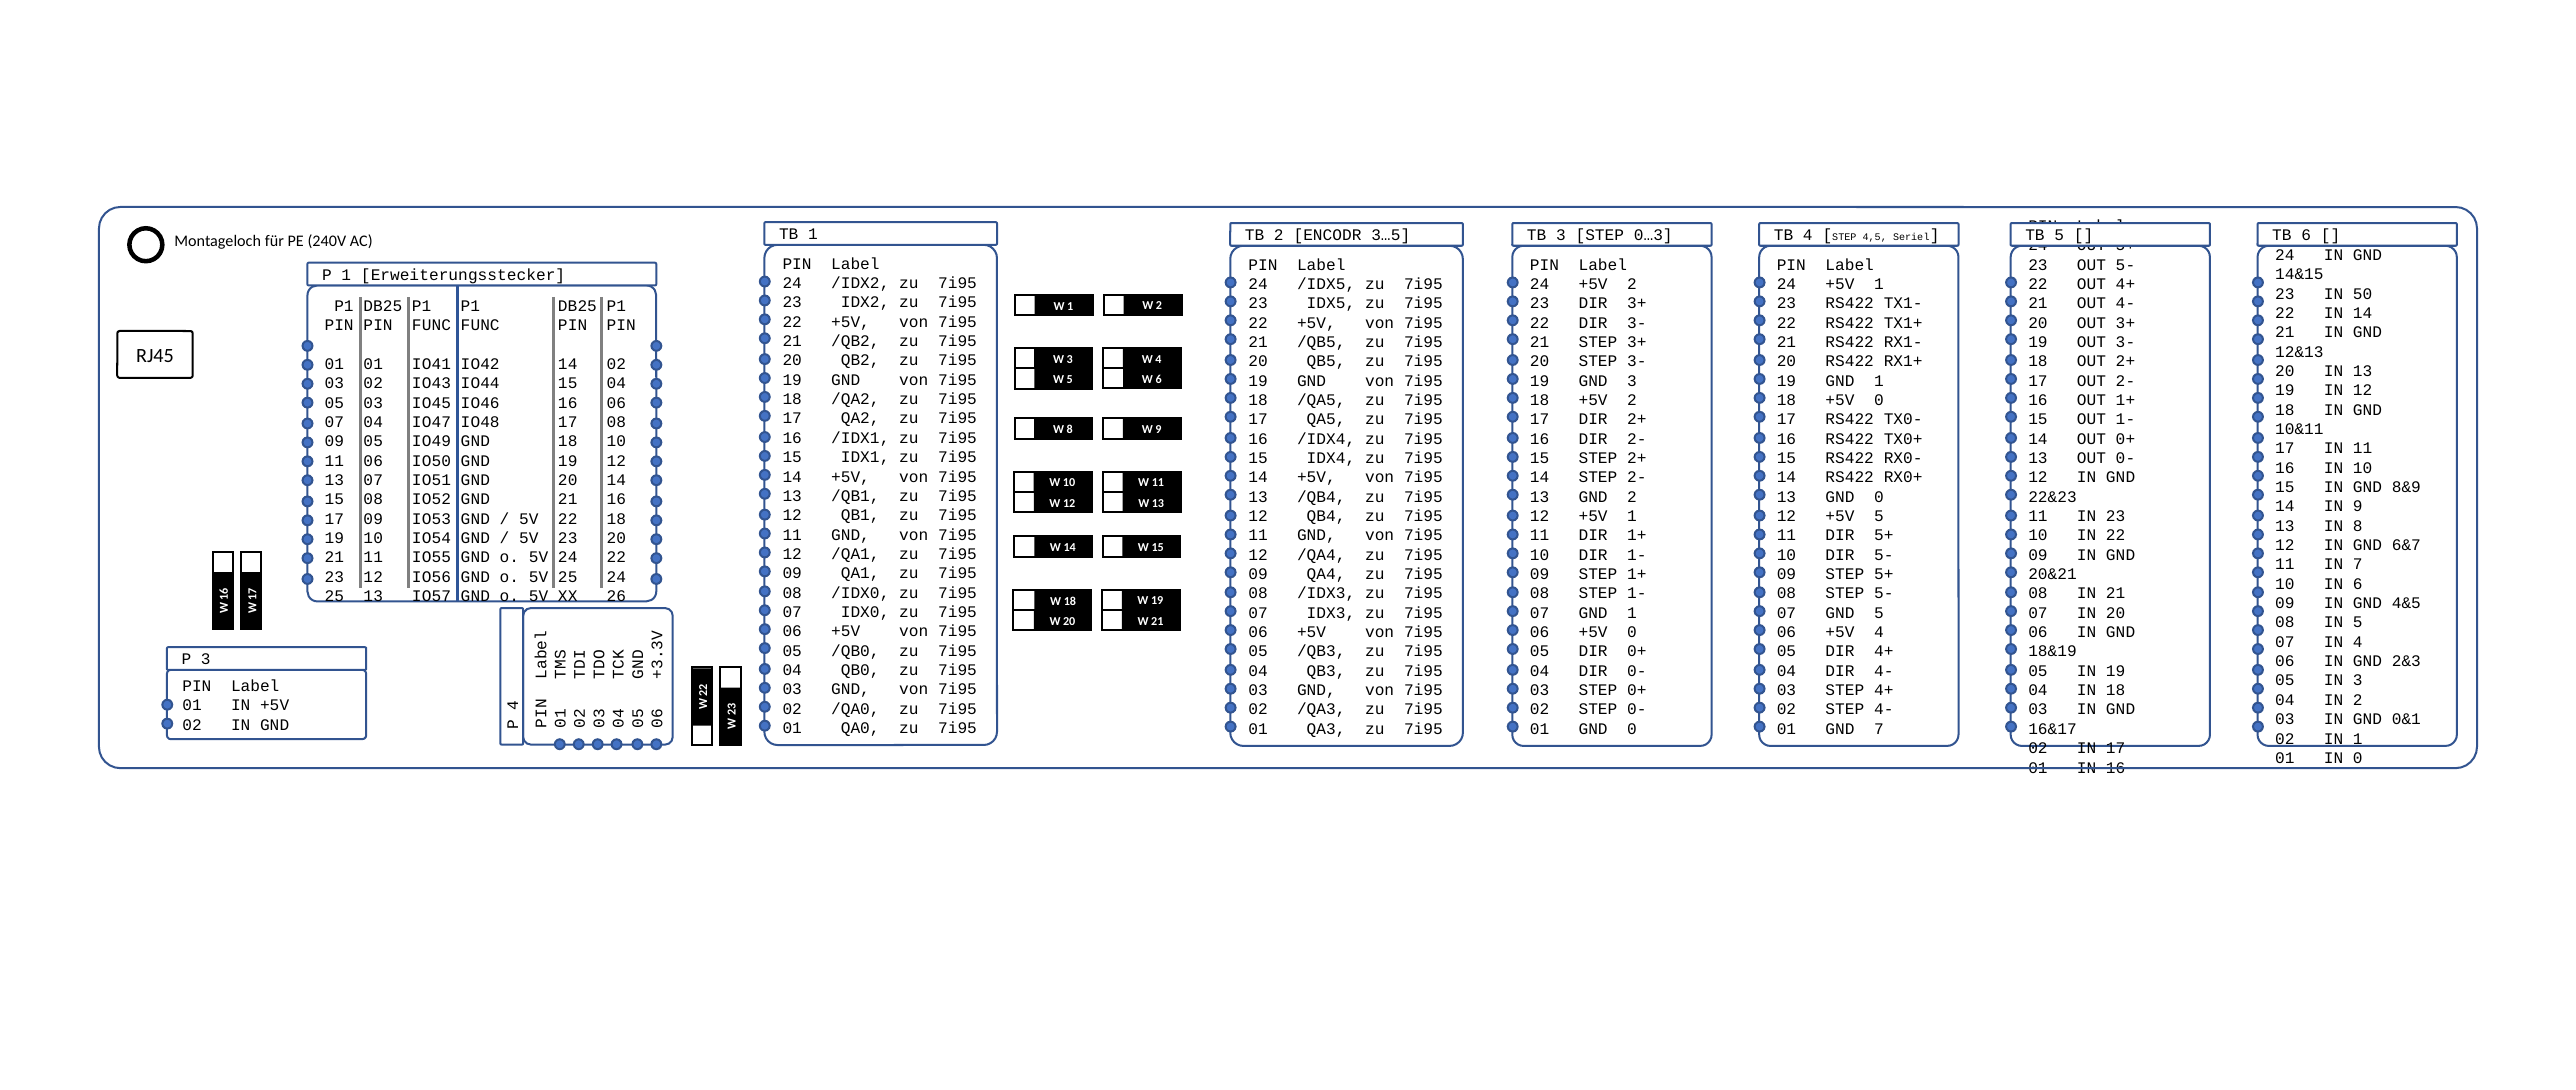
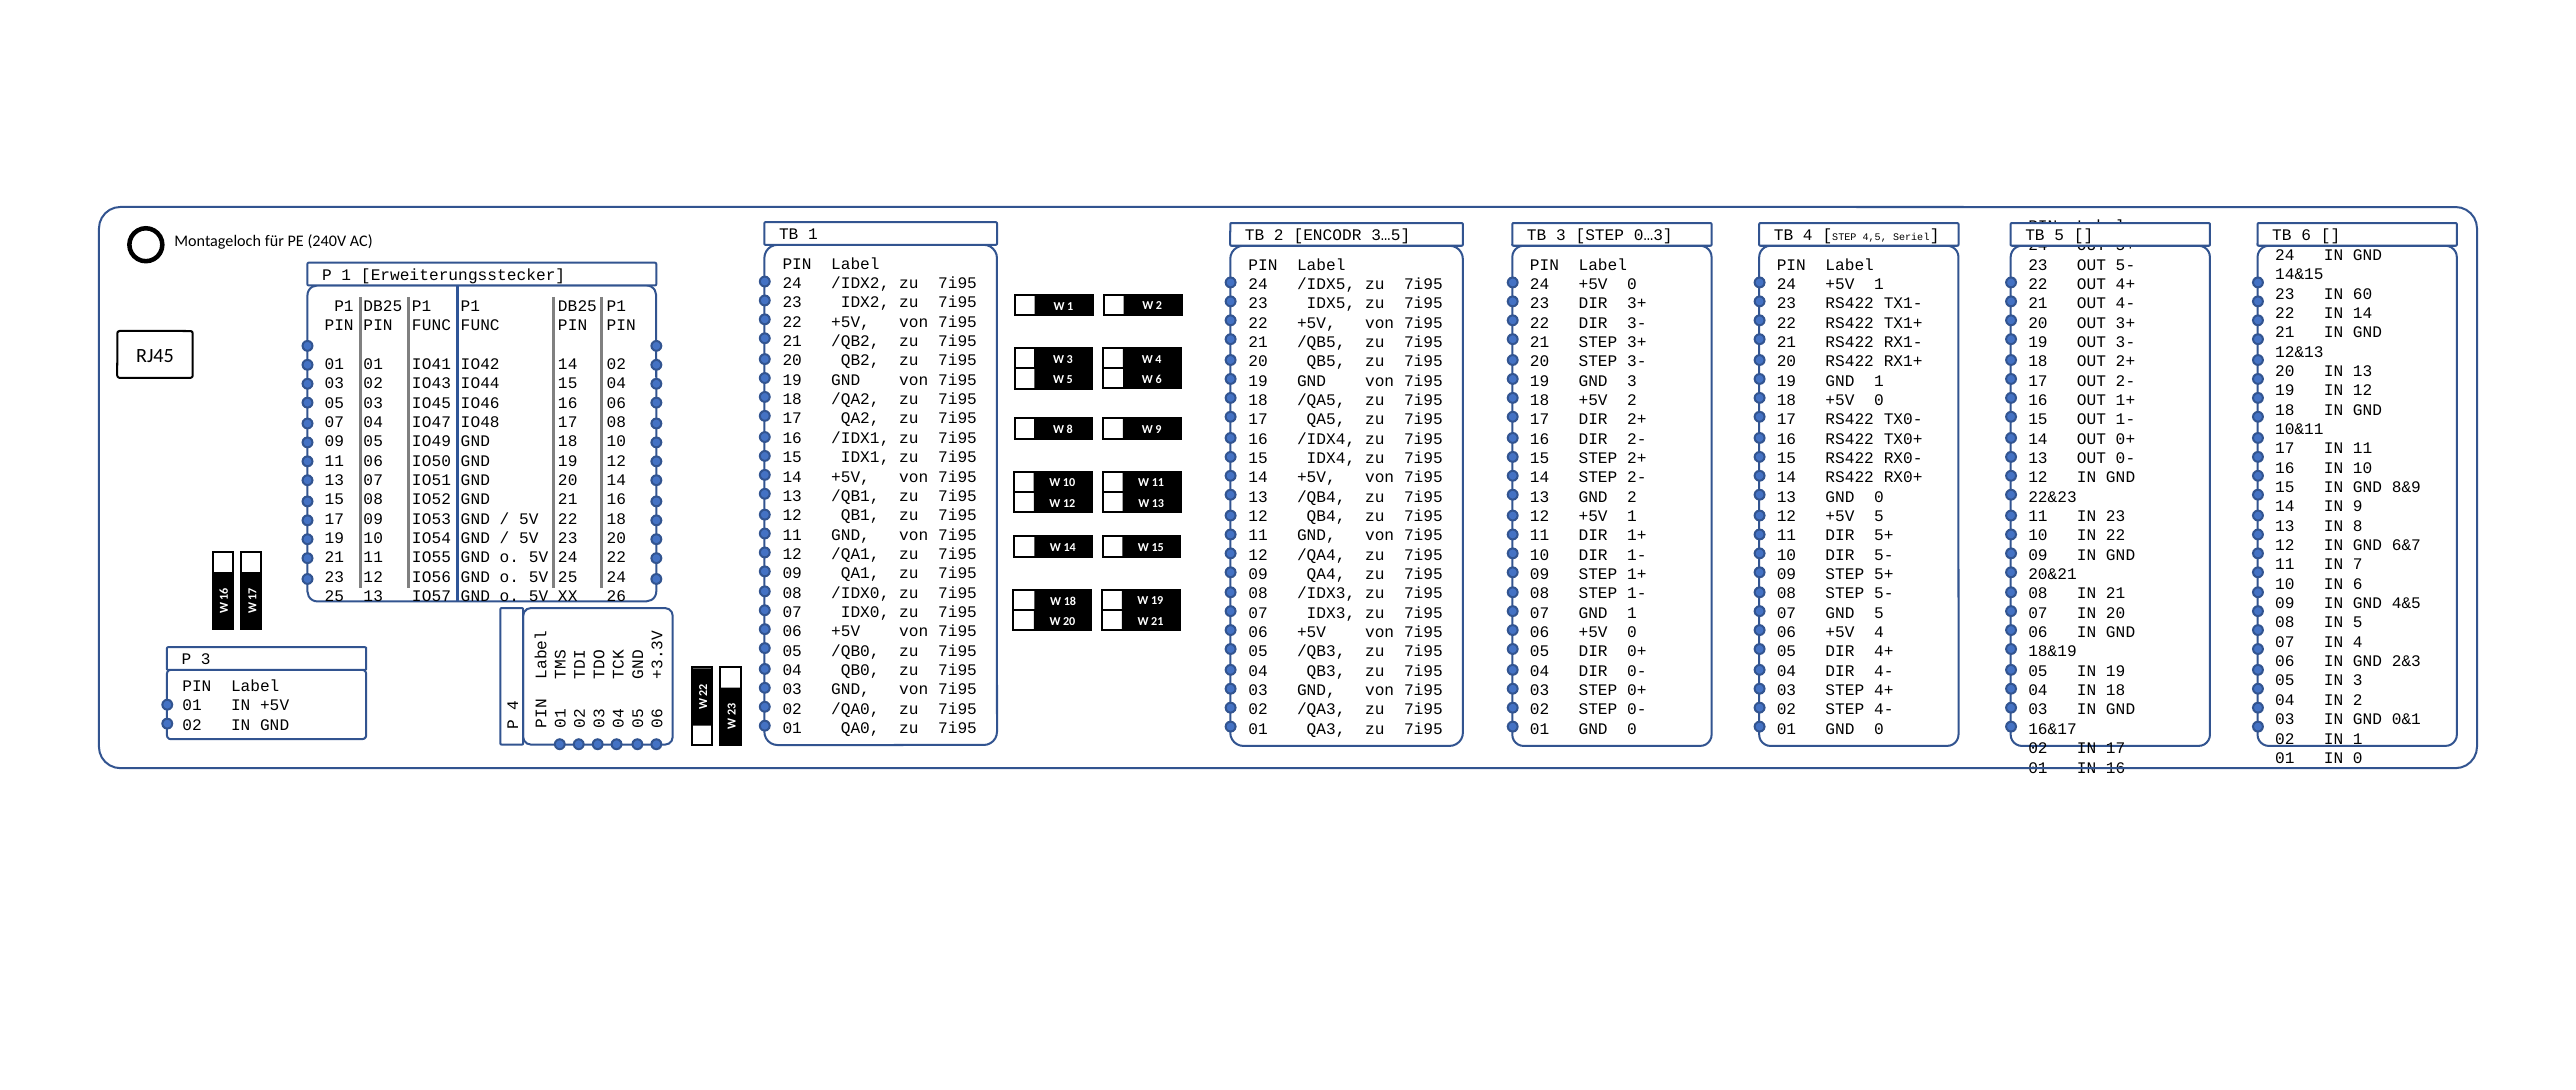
24 +5V 2: 2 -> 0 (1632, 284)
50: 50 -> 60 (2363, 294)
7: 7 -> 0 (1879, 729)
